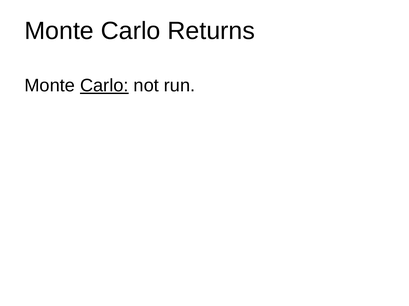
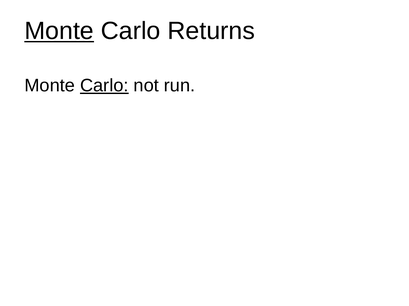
Monte underline: none -> present (59, 31)
